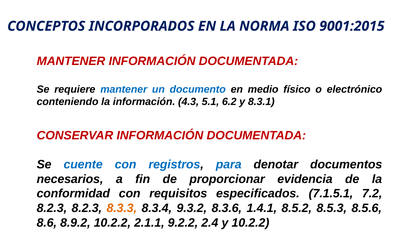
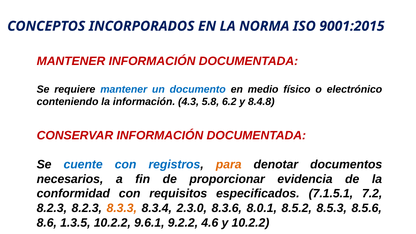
5.1: 5.1 -> 5.8 (210, 102)
8.3.1: 8.3.1 -> 8.4.8 (261, 102)
para colour: blue -> orange (229, 164)
9.3.2: 9.3.2 -> 2.3.0 (192, 208)
1.4.1: 1.4.1 -> 8.0.1 (262, 208)
8.9.2: 8.9.2 -> 1.3.5 (75, 223)
2.1.1: 2.1.1 -> 9.6.1 (149, 223)
2.4: 2.4 -> 4.6 (210, 223)
